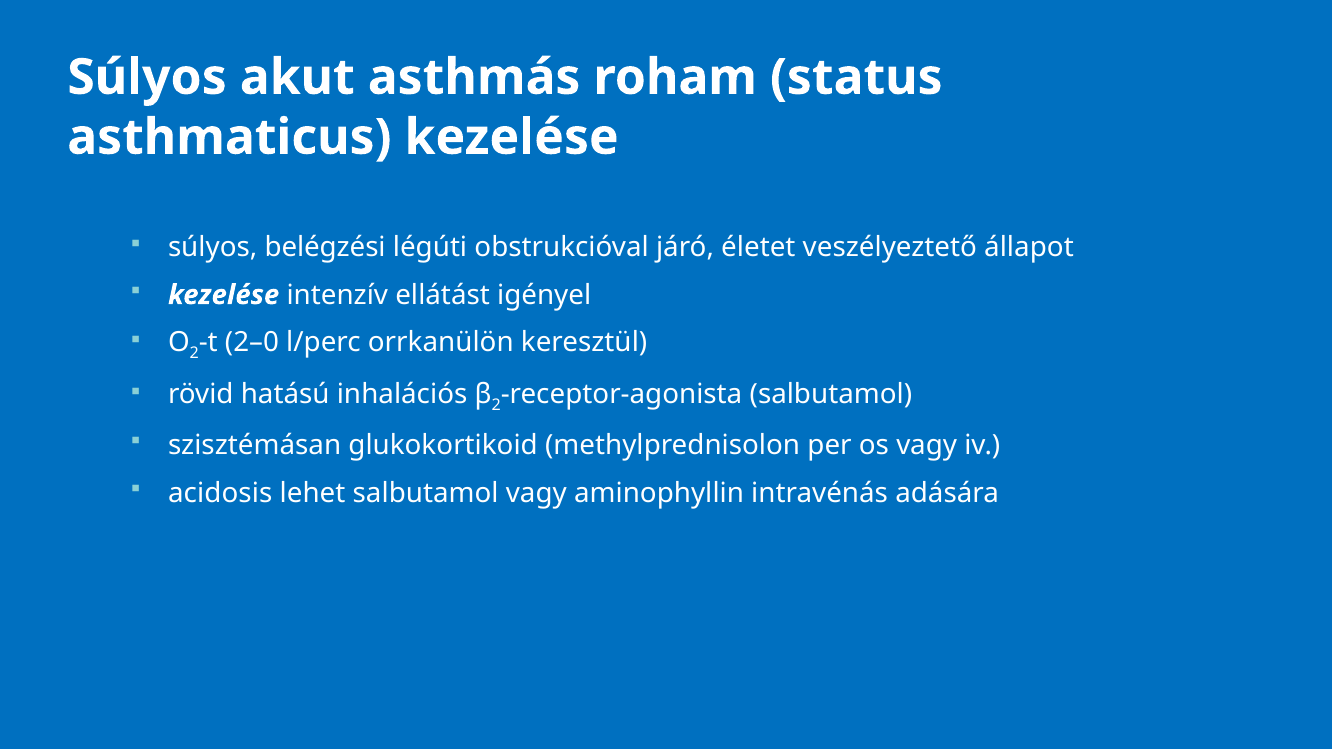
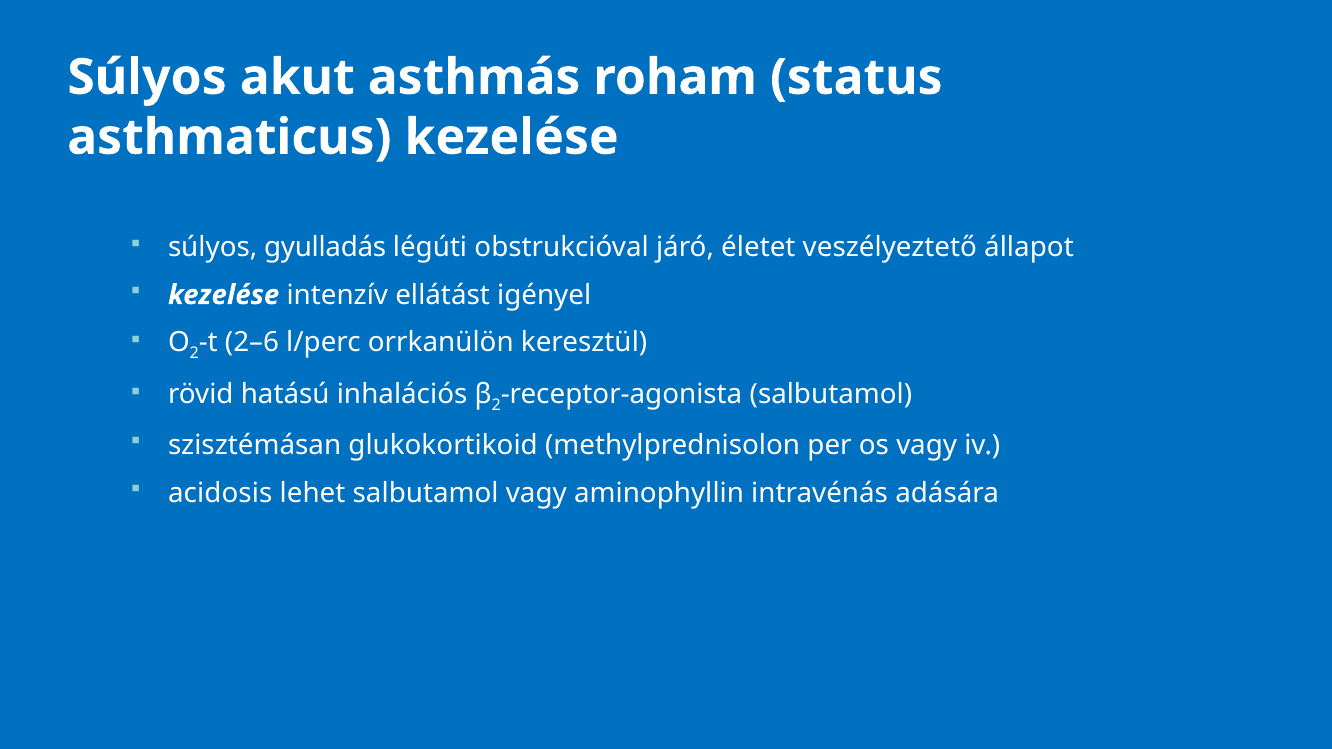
belégzési: belégzési -> gyulladás (325, 248)
2–0: 2–0 -> 2–6 (252, 342)
